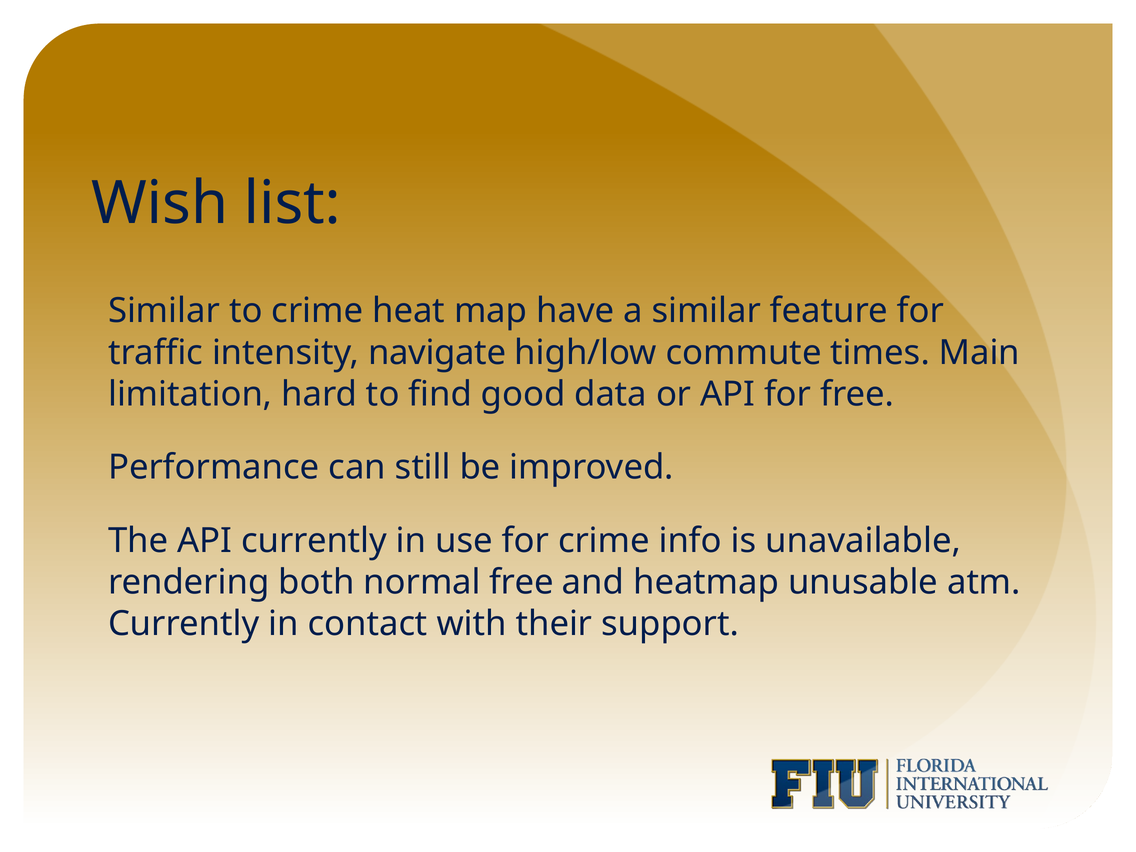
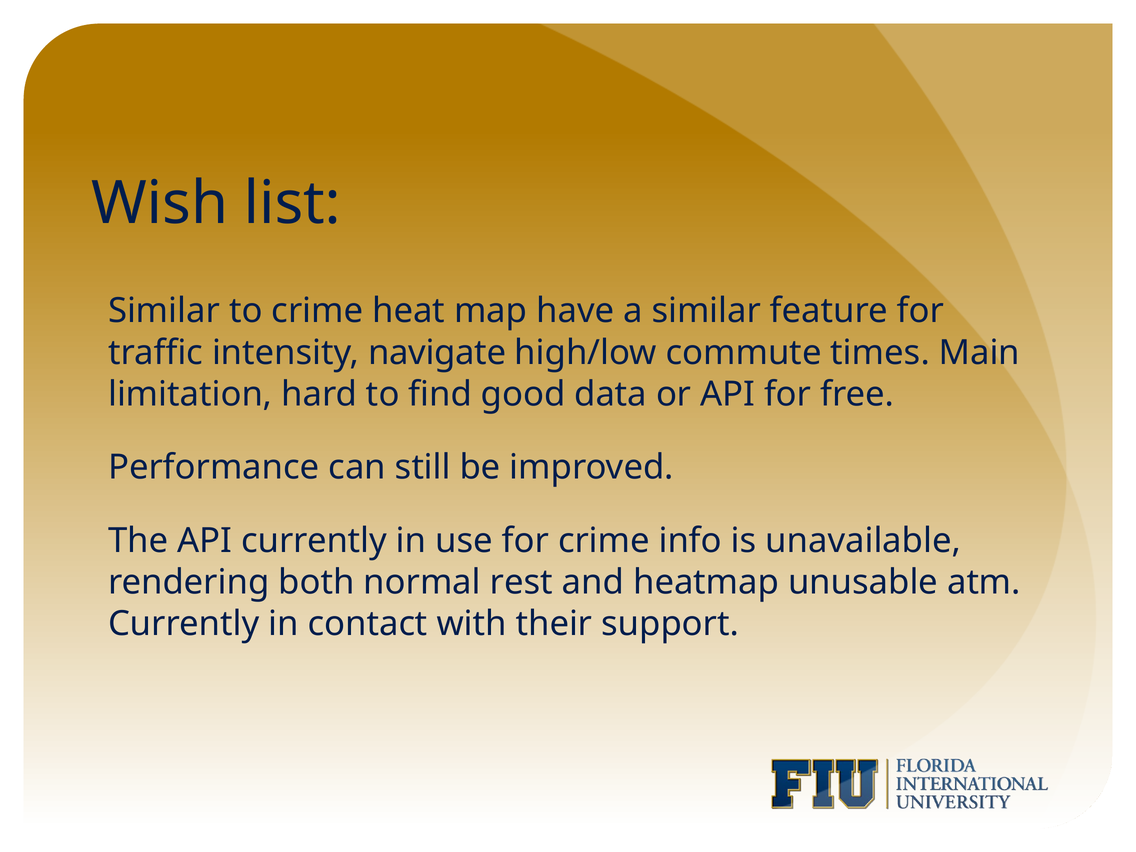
normal free: free -> rest (521, 582)
